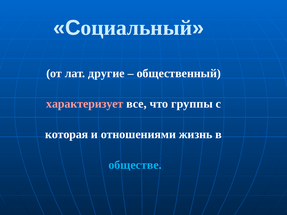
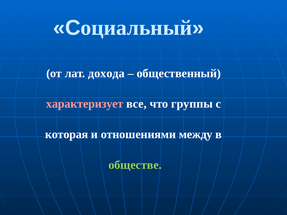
другие: другие -> дохода (106, 73)
жизнь: жизнь -> между (196, 135)
обществе colour: light blue -> light green (135, 165)
